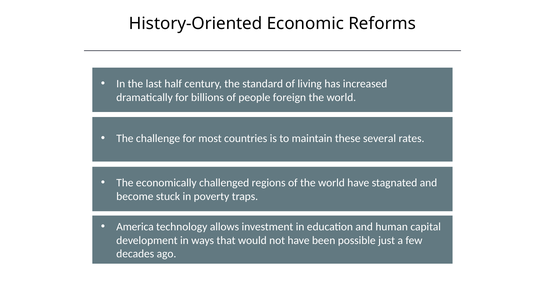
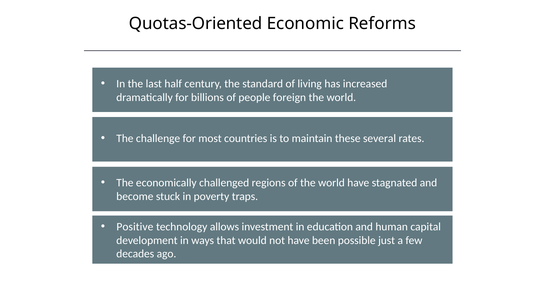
History-Oriented: History-Oriented -> Quotas-Oriented (196, 23)
America: America -> Positive (135, 227)
